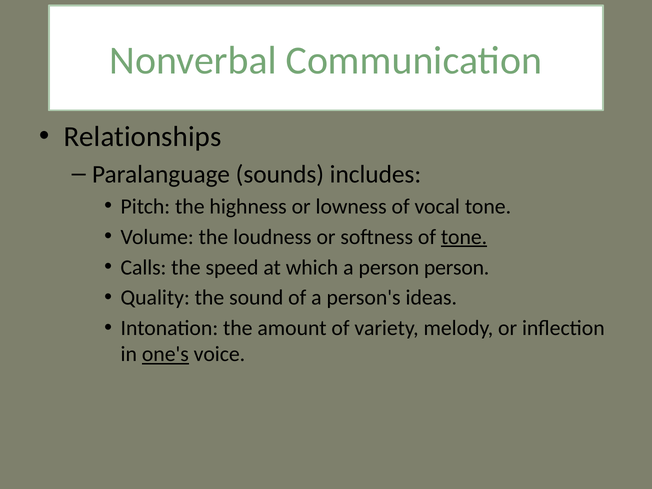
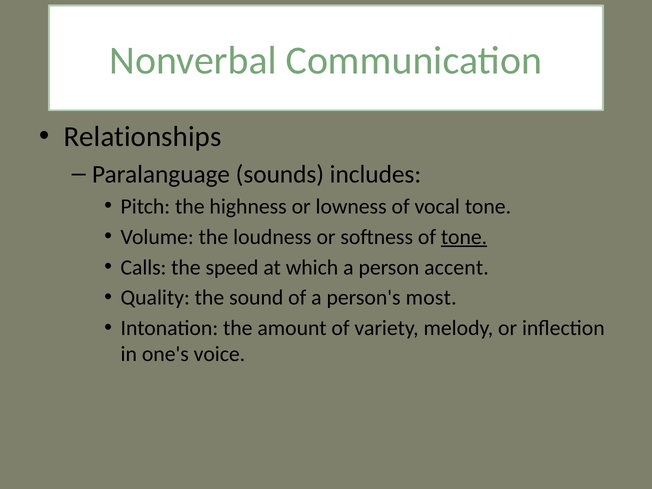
person person: person -> accent (456, 267)
ideas: ideas -> most (431, 298)
one's underline: present -> none (165, 354)
